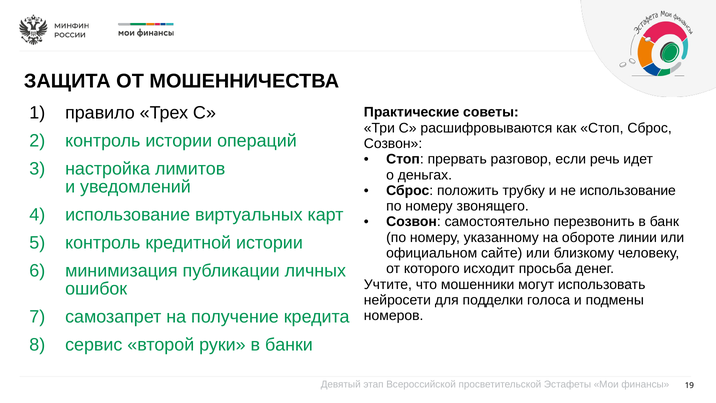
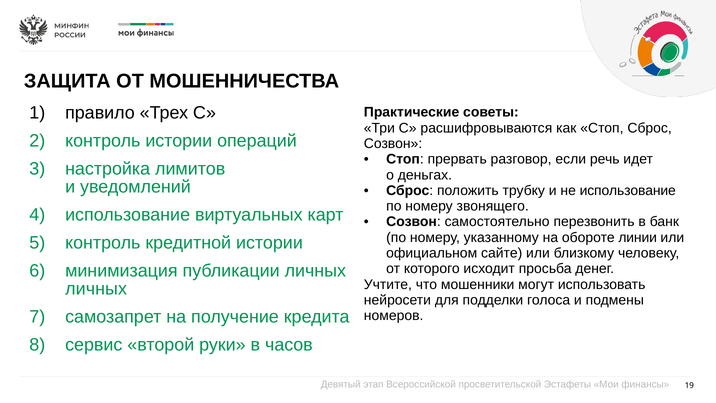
ошибок: ошибок -> личных (96, 289)
банки: банки -> часов (289, 345)
